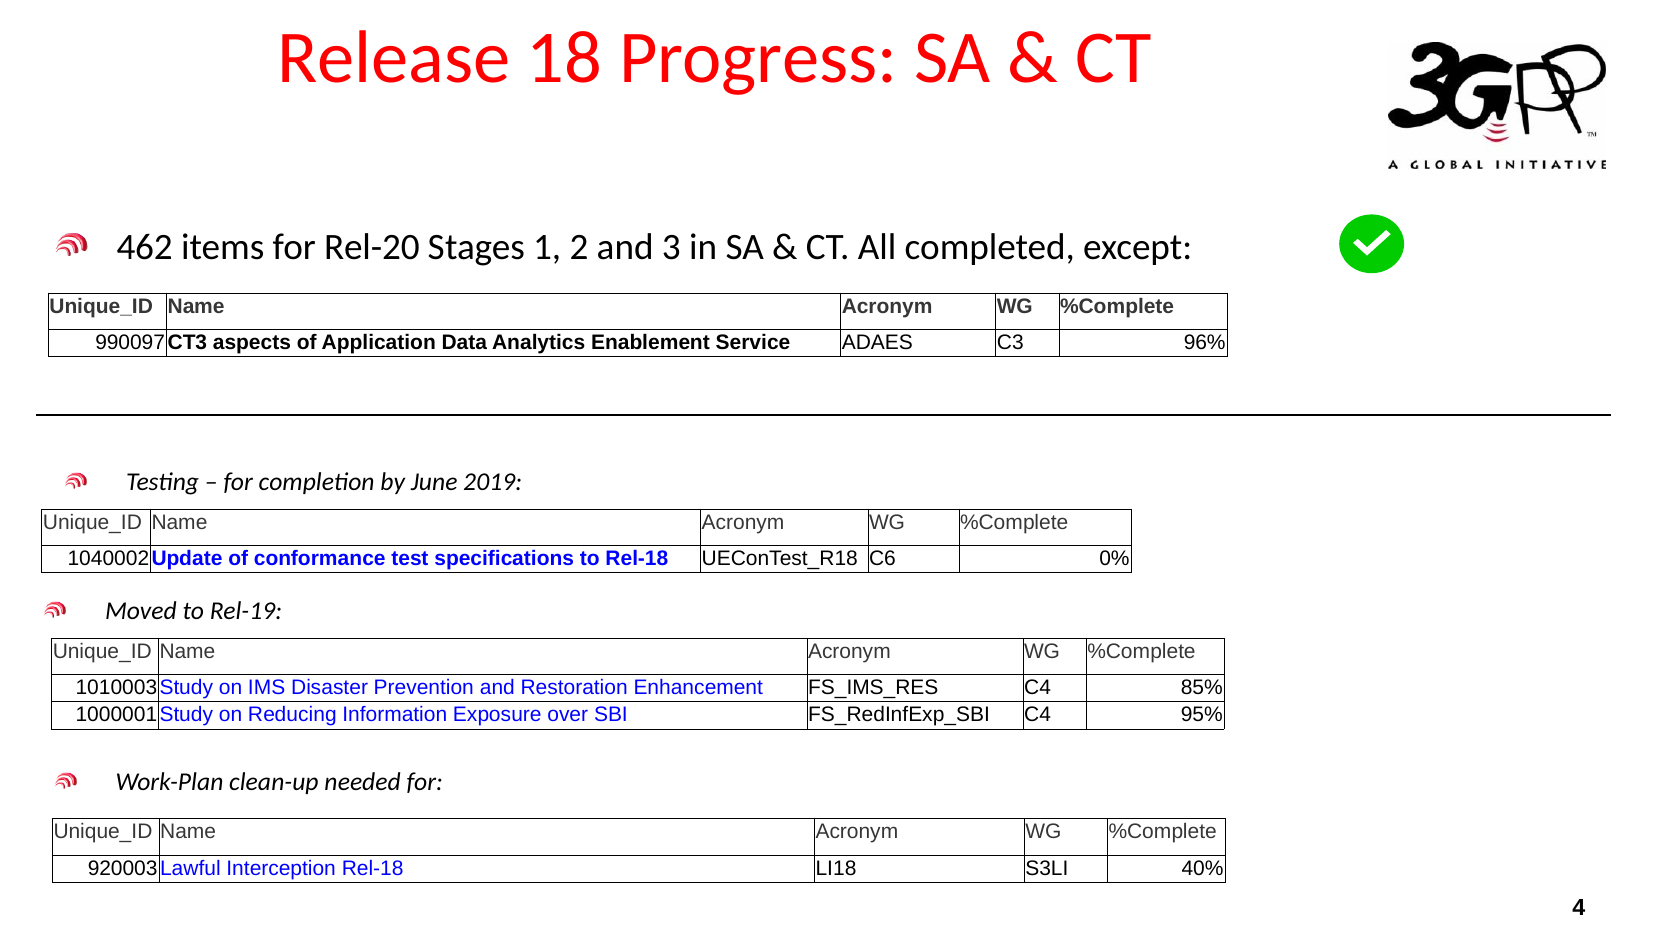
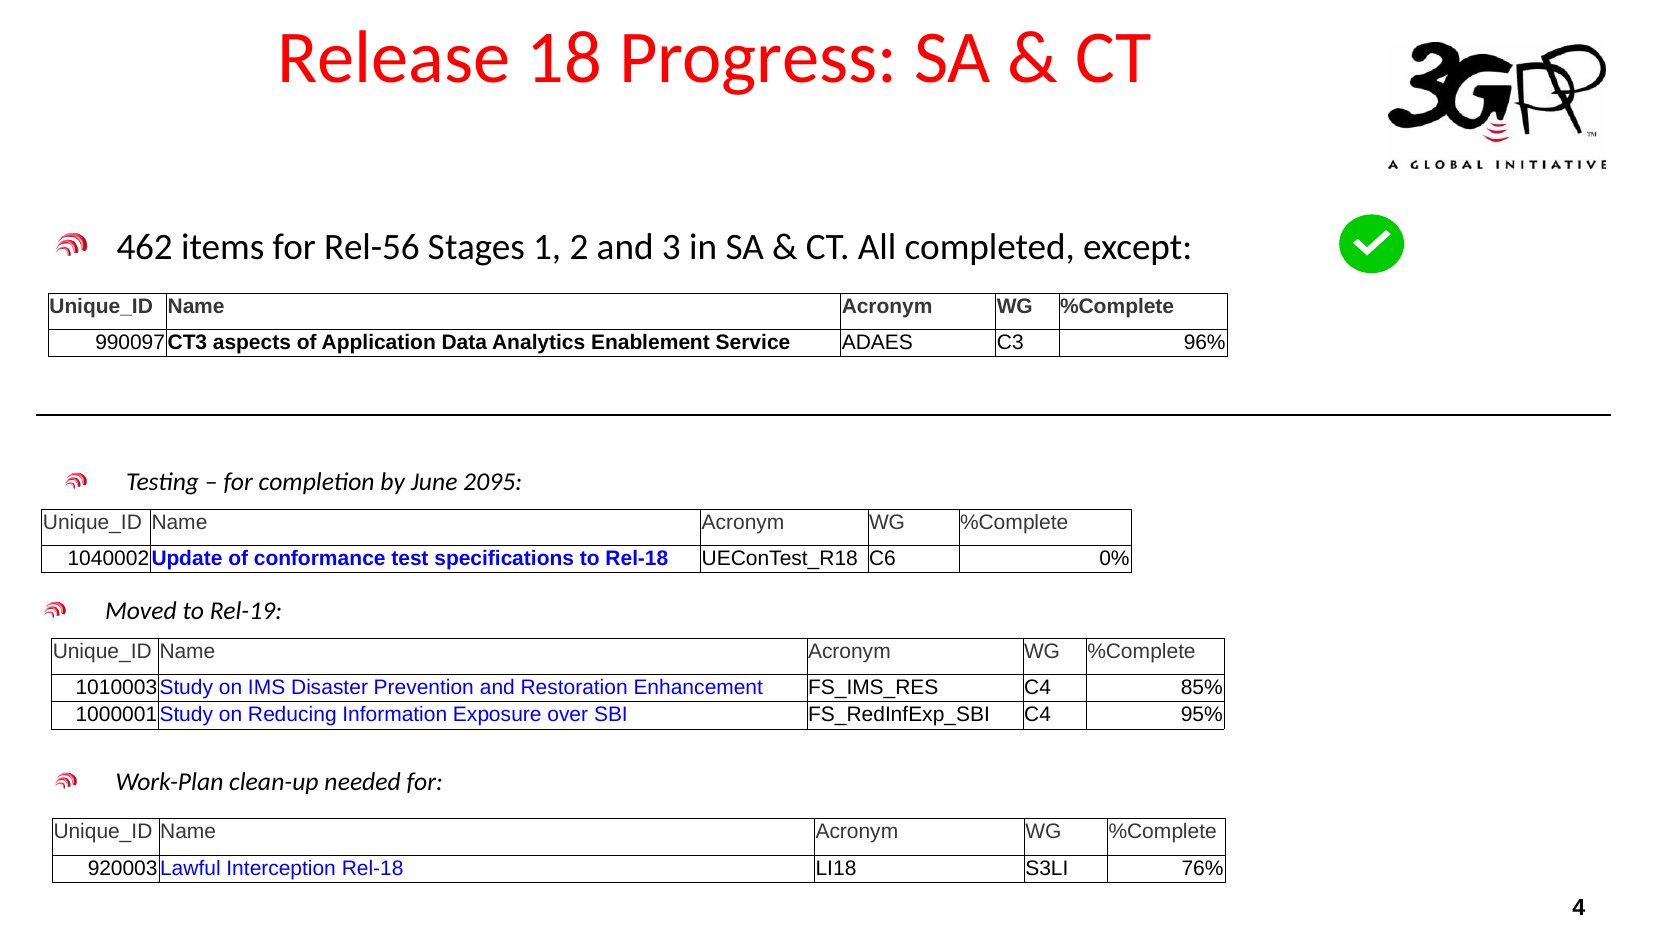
Rel-20: Rel-20 -> Rel-56 (372, 247)
2019: 2019 -> 2095 (493, 482)
40%: 40% -> 76% (1203, 868)
